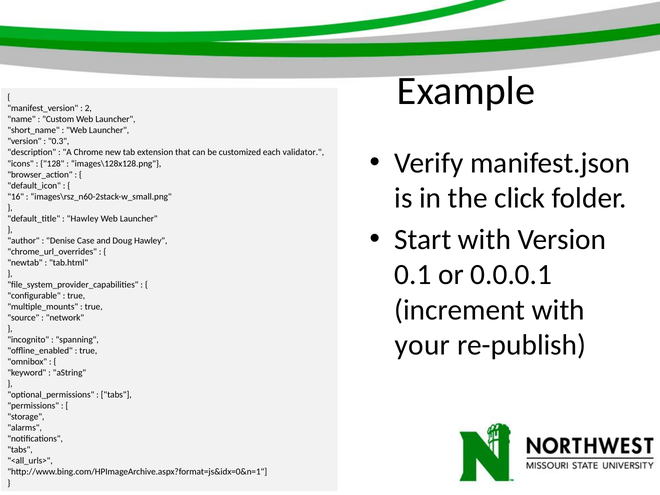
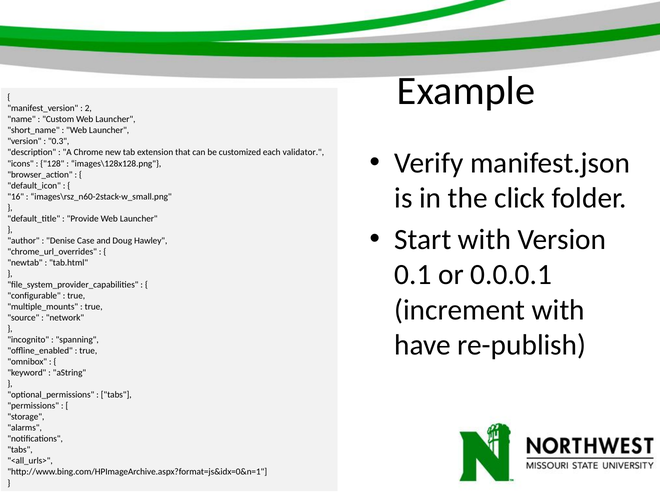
Hawley: Hawley -> Provide (83, 219)
your: your -> have (423, 345)
